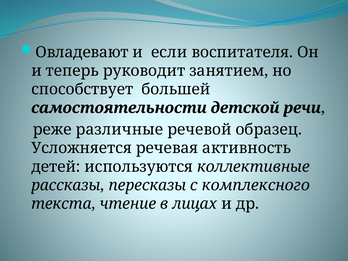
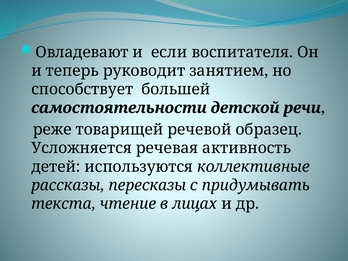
различные: различные -> товарищей (120, 130)
комплексного: комплексного -> придумывать (256, 185)
